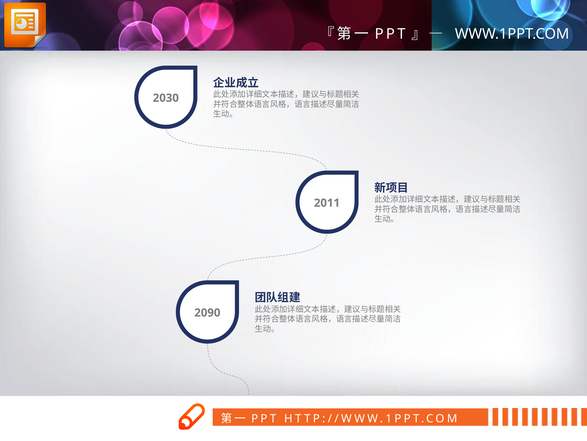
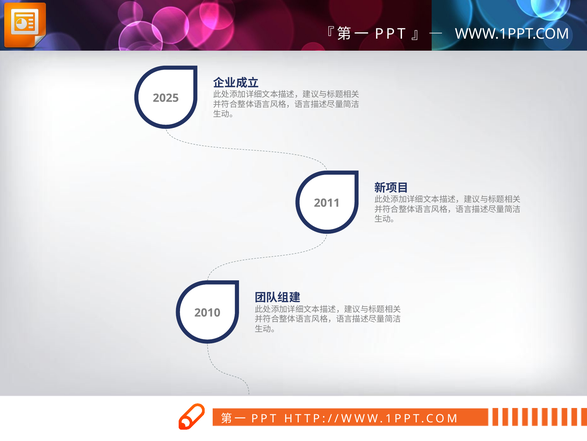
2030: 2030 -> 2025 (166, 98)
2090: 2090 -> 2010 (207, 312)
